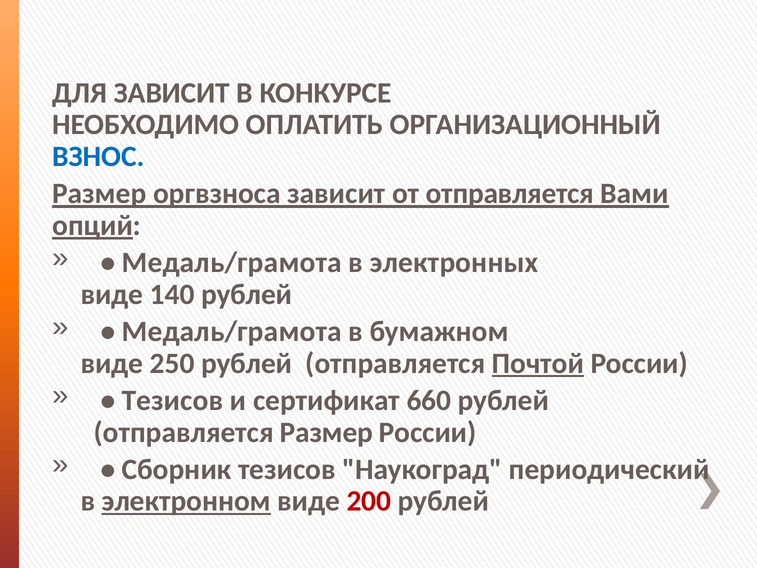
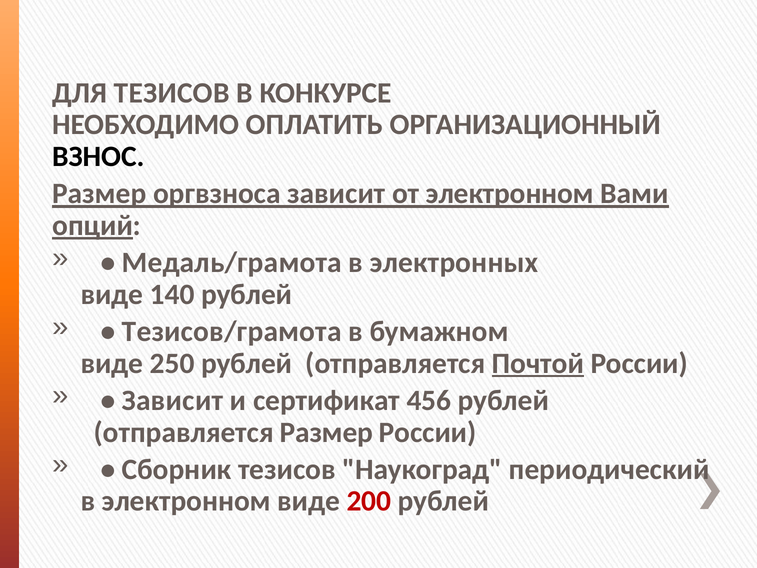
ДЛЯ ЗАВИСИТ: ЗАВИСИТ -> ТЕЗИСОВ (172, 93)
ВЗНОС colour: blue -> black (98, 156)
от отправляется: отправляется -> электронном (510, 194)
Медаль/грамота: Медаль/грамота -> Тезисов/грамота (232, 331)
Тезисов: Тезисов -> Зависит (172, 400)
660: 660 -> 456 (429, 400)
электронном underline: present -> none (186, 501)
